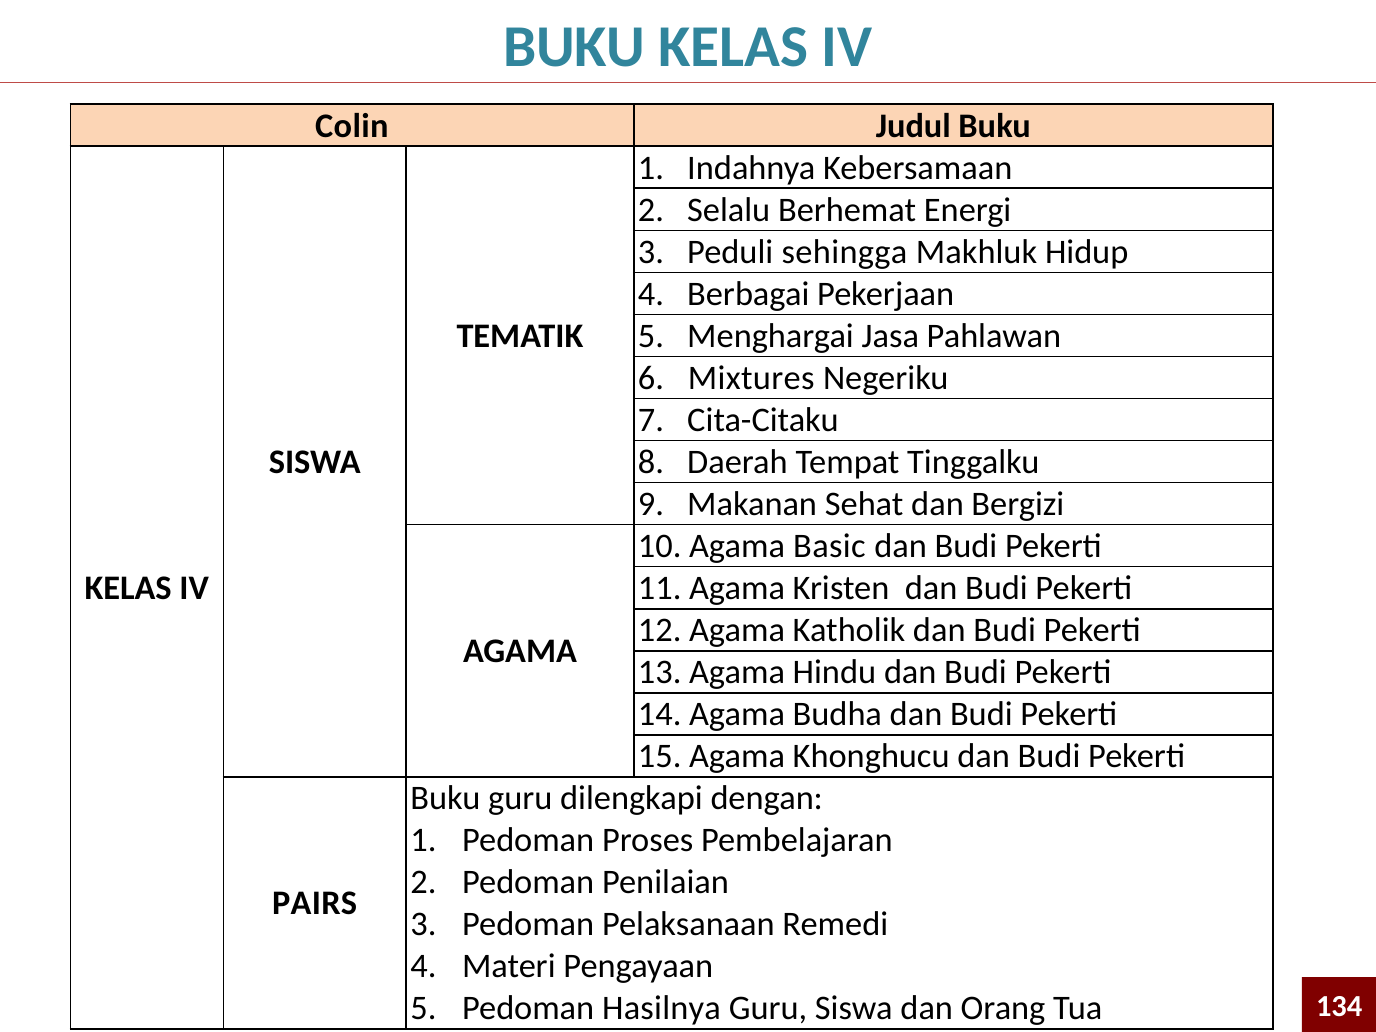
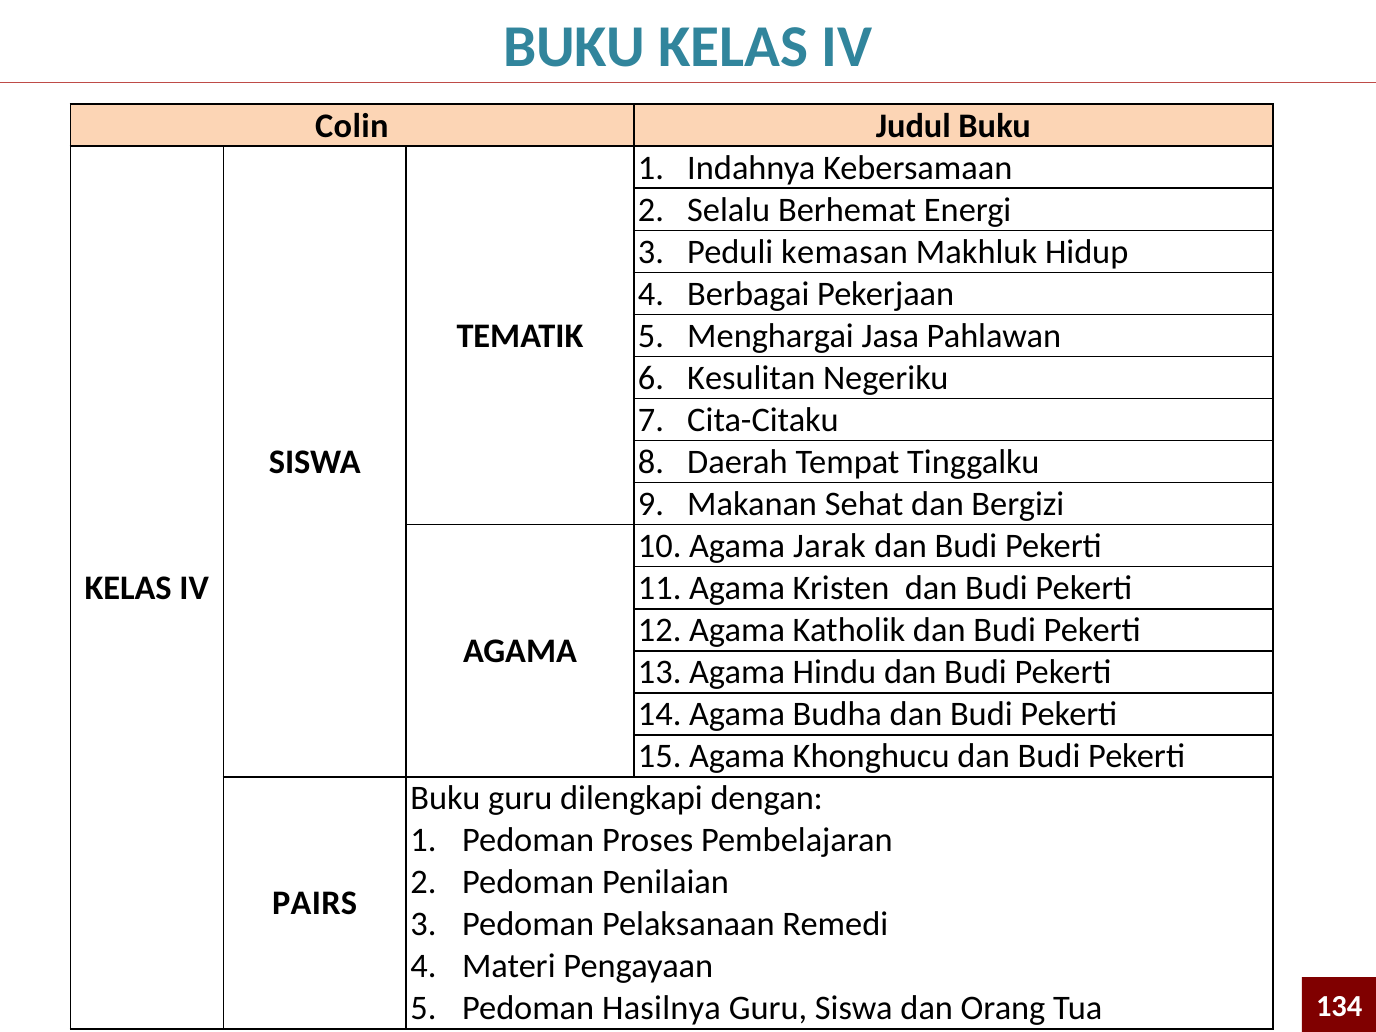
sehingga: sehingga -> kemasan (845, 252)
Mixtures: Mixtures -> Kesulitan (751, 378)
Basic: Basic -> Jarak (829, 546)
